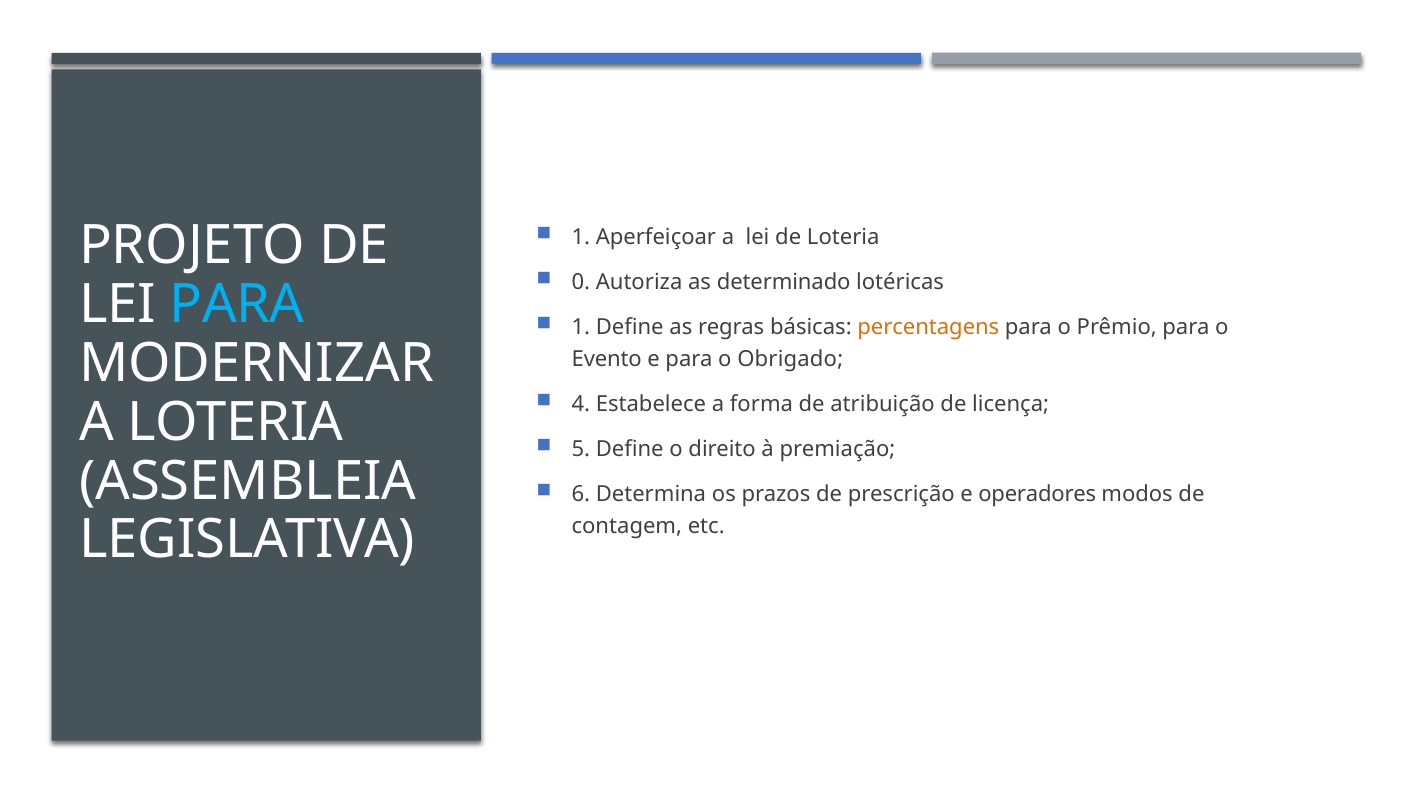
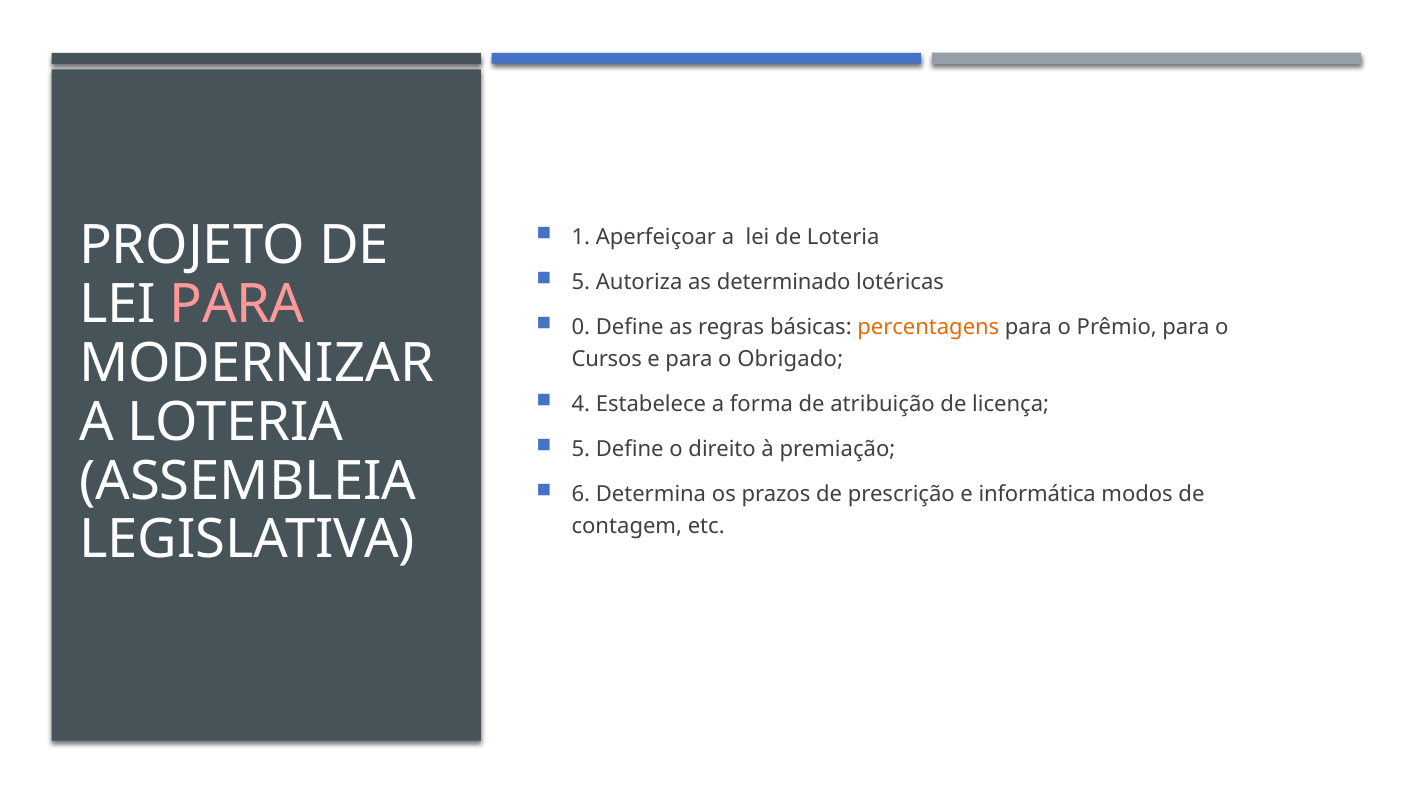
0: 0 -> 5 (581, 282)
PARA colour: light blue -> pink (237, 305)
1: 1 -> 0 (581, 327)
Evento: Evento -> Cursos (607, 359)
operadores: operadores -> informática (1037, 494)
